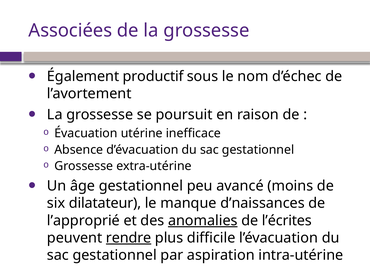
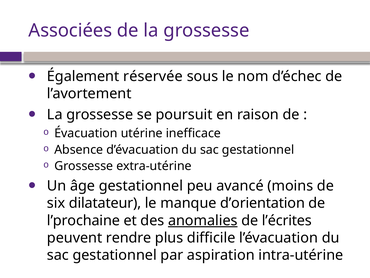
productif: productif -> réservée (153, 76)
d’naissances: d’naissances -> d’orientation (263, 203)
l’approprié: l’approprié -> l’prochaine (83, 220)
rendre underline: present -> none (129, 237)
